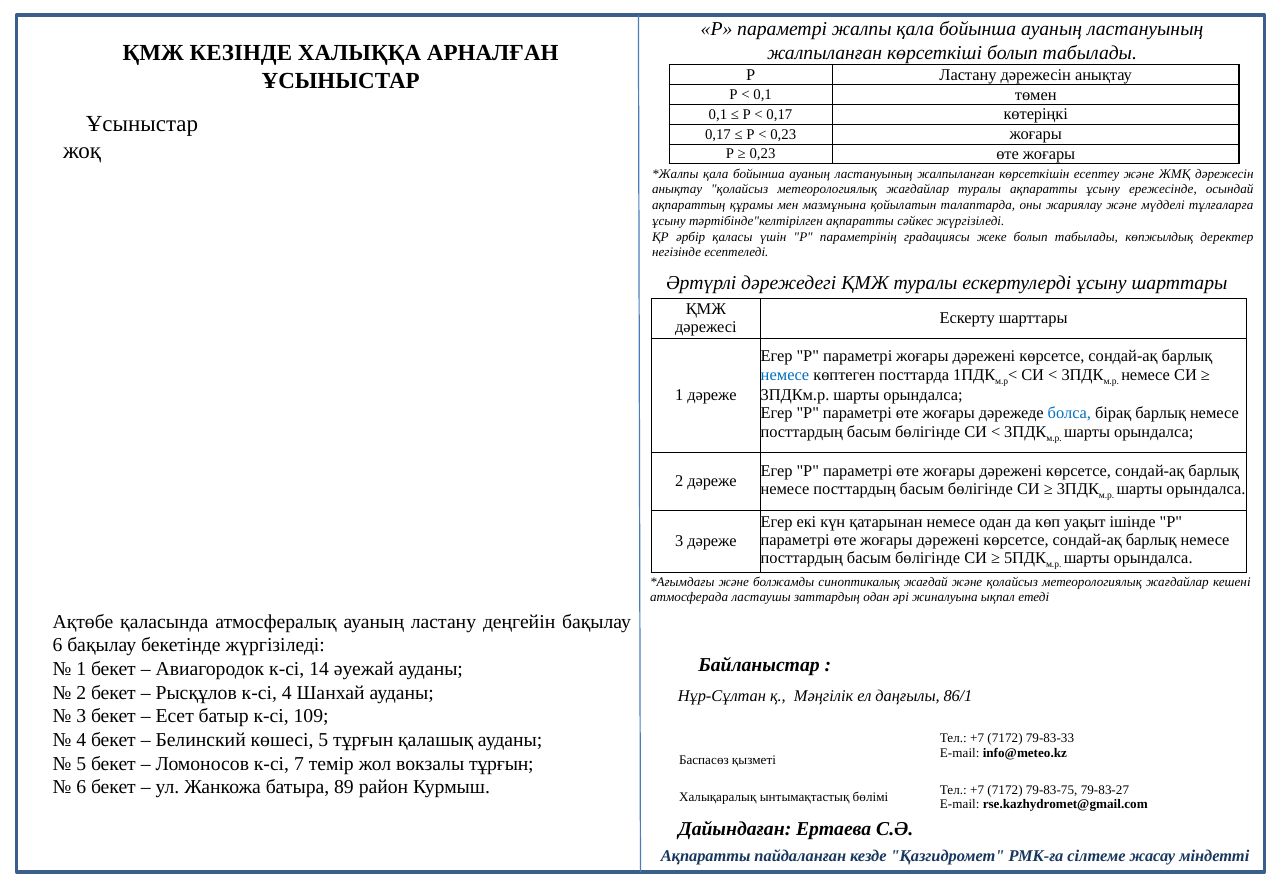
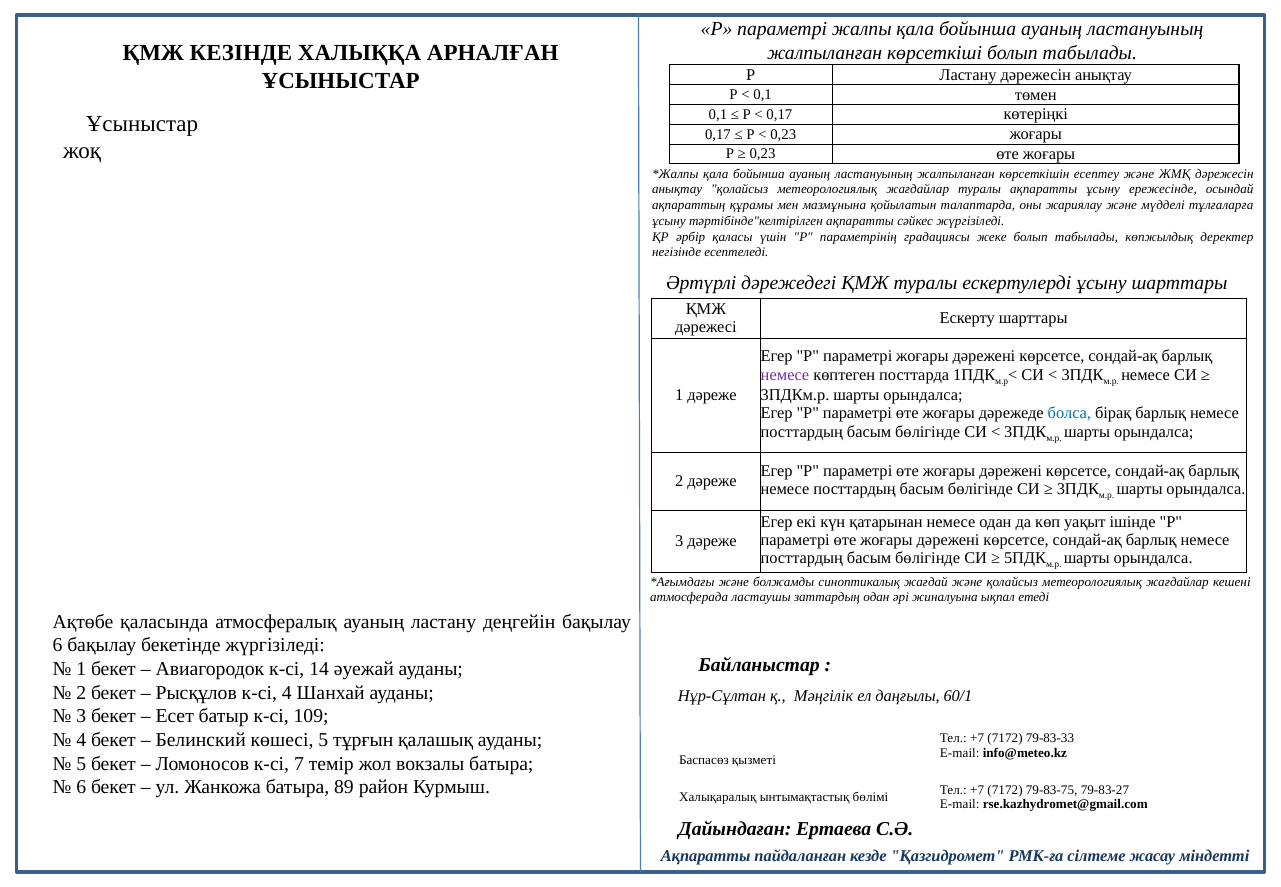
немесе colour: blue -> purple (785, 375)
86/1: 86/1 -> 60/1 (958, 696)
вокзалы тұрғын: тұрғын -> батыра (501, 763)
